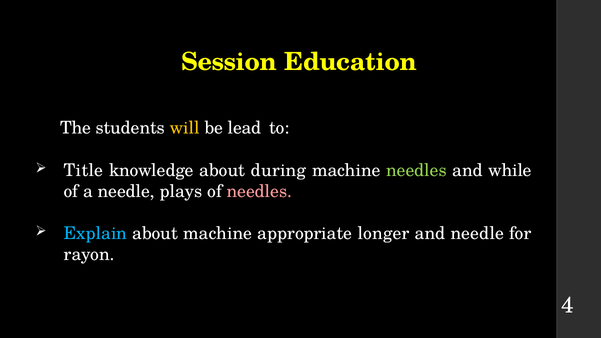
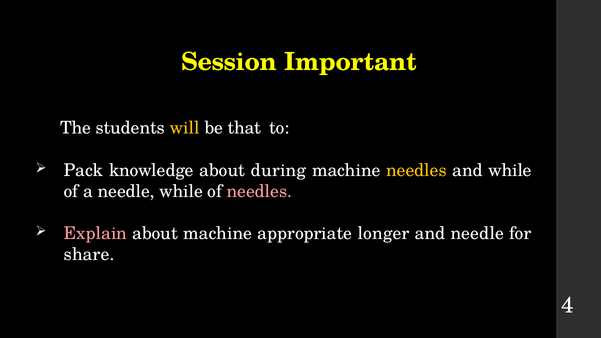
Education: Education -> Important (351, 62)
lead: lead -> that (244, 128)
Title: Title -> Pack (84, 170)
needles colour: light green -> yellow (416, 170)
needle plays: plays -> while (181, 191)
Explain colour: light blue -> pink (96, 234)
rayon: rayon -> share (89, 255)
